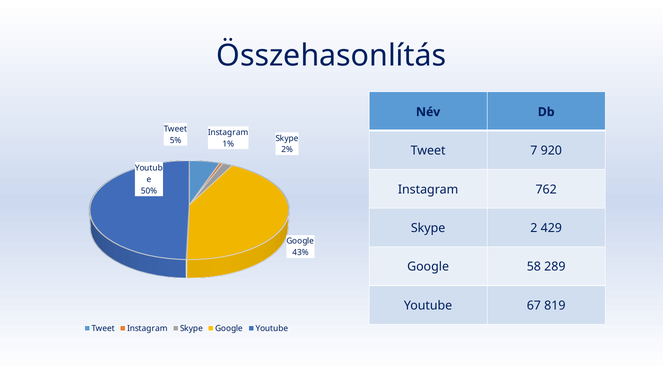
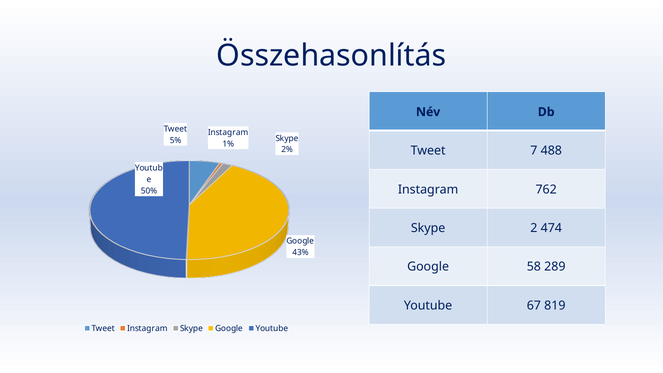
920: 920 -> 488 (551, 151)
429: 429 -> 474 (551, 228)
